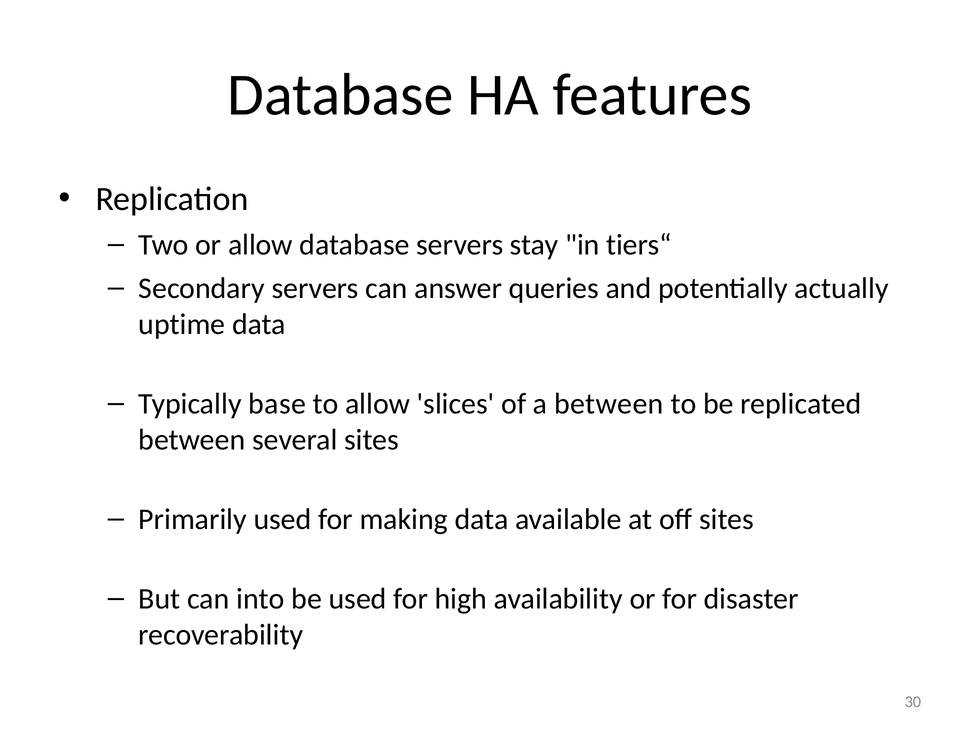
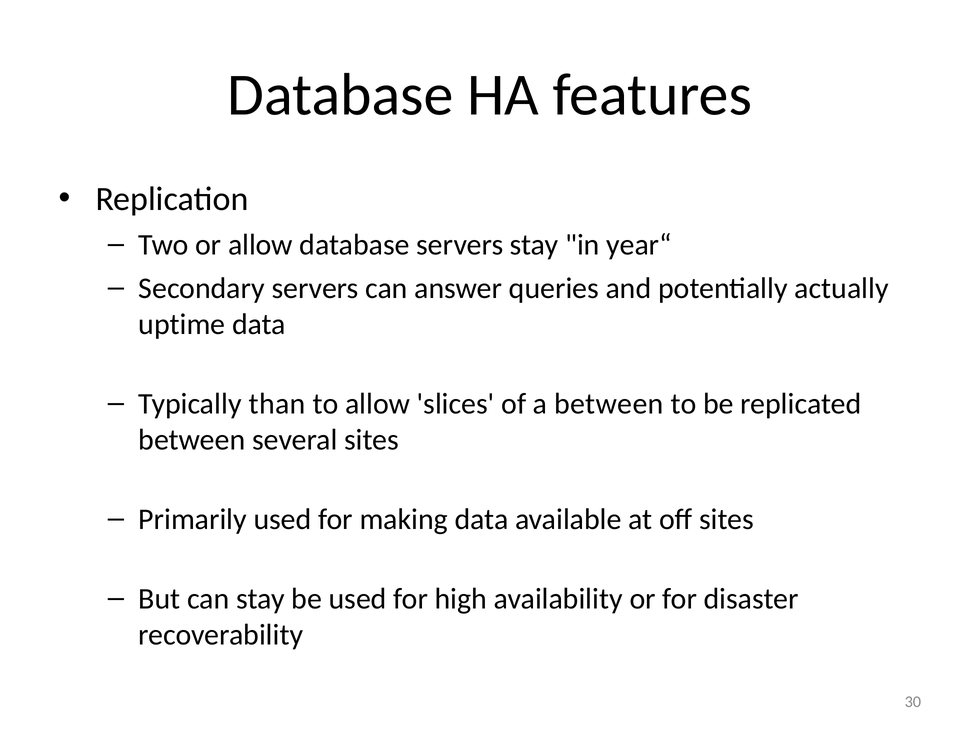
tiers“: tiers“ -> year“ (639, 245)
base: base -> than (277, 404)
can into: into -> stay (261, 599)
